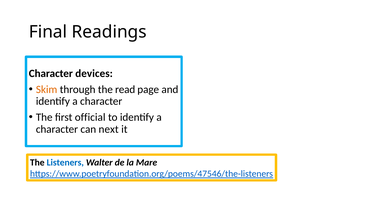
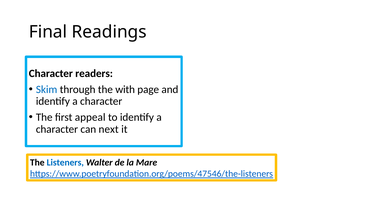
devices: devices -> readers (94, 73)
Skim colour: orange -> blue (47, 89)
read: read -> with (125, 89)
official: official -> appeal (90, 117)
